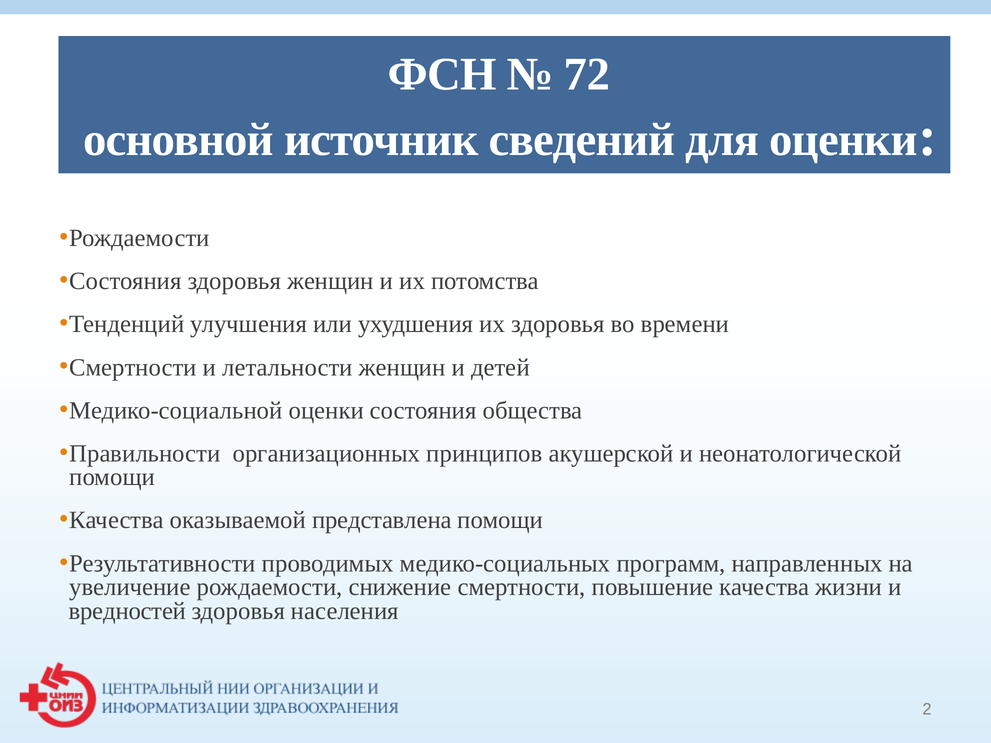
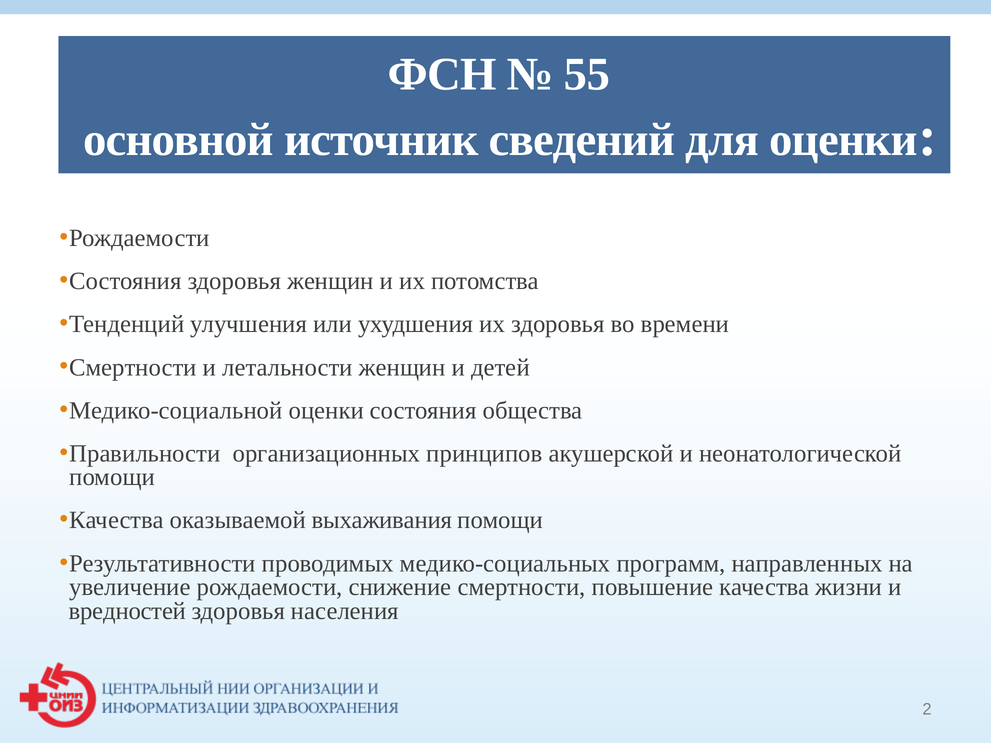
72: 72 -> 55 (587, 74)
представлена: представлена -> выхаживания (382, 520)
